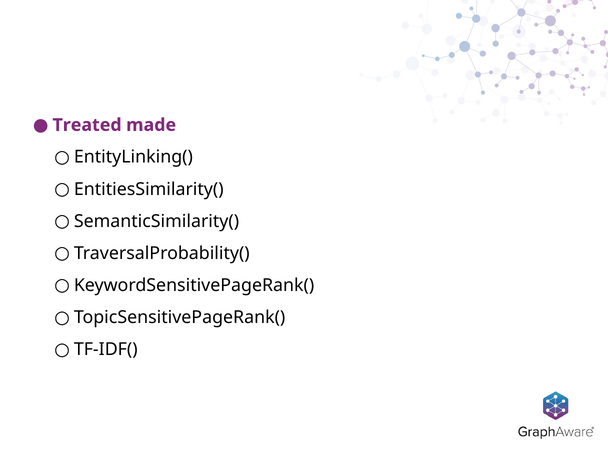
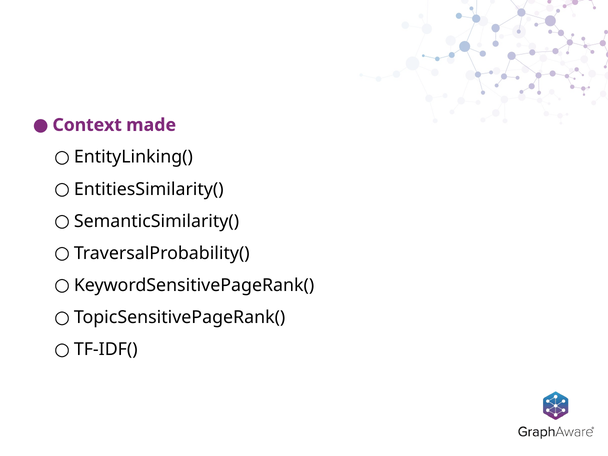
Treated: Treated -> Context (87, 125)
